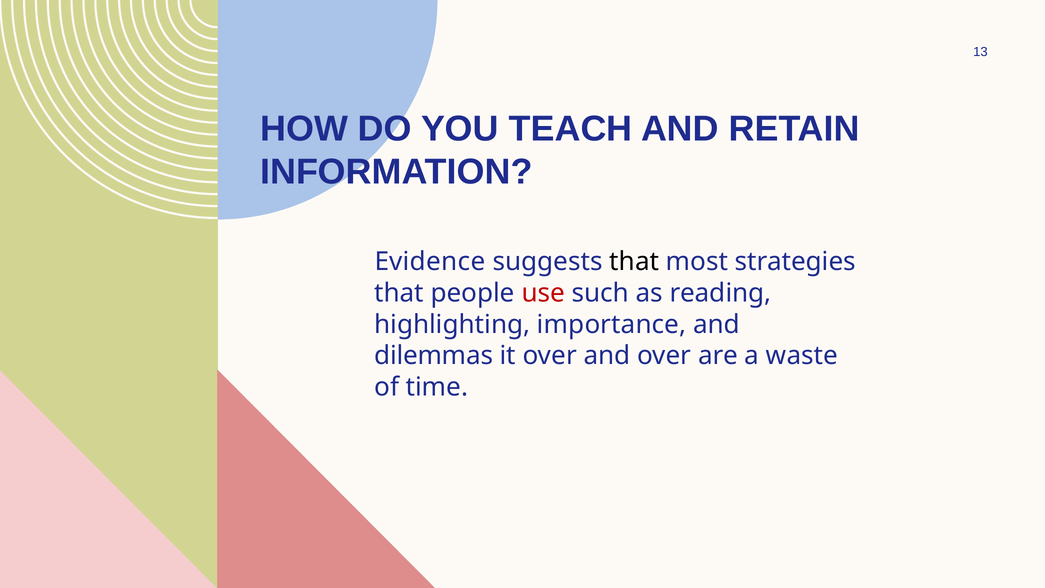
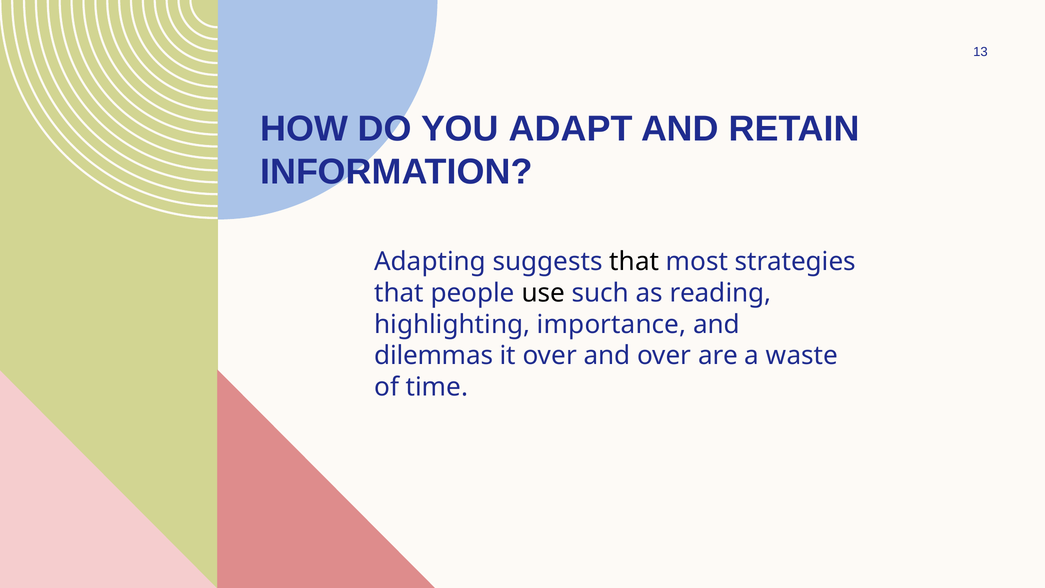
TEACH: TEACH -> ADAPT (571, 129)
Evidence: Evidence -> Adapting (430, 262)
use colour: red -> black (543, 293)
